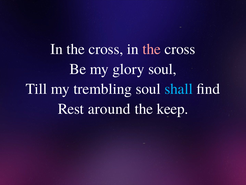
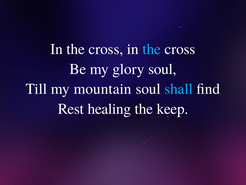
the colour: pink -> light blue (152, 49)
trembling: trembling -> mountain (103, 89)
around: around -> healing (109, 109)
